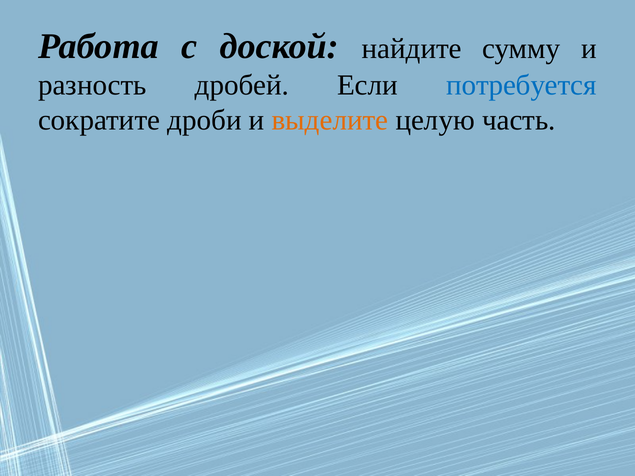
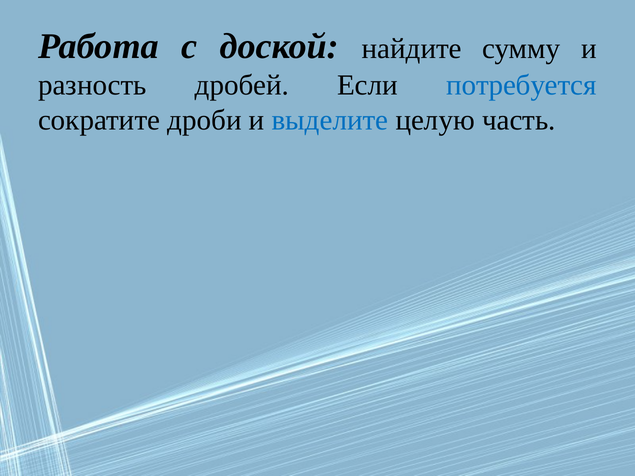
выделите colour: orange -> blue (330, 120)
